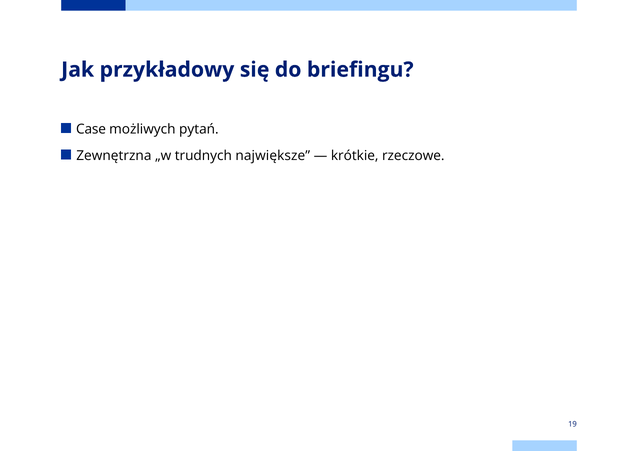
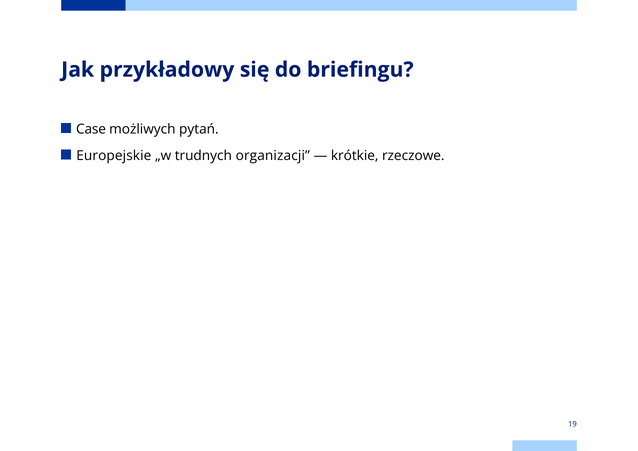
Zewnętrzna: Zewnętrzna -> Europejskie (114, 156)
największe: największe -> organizacji (273, 156)
